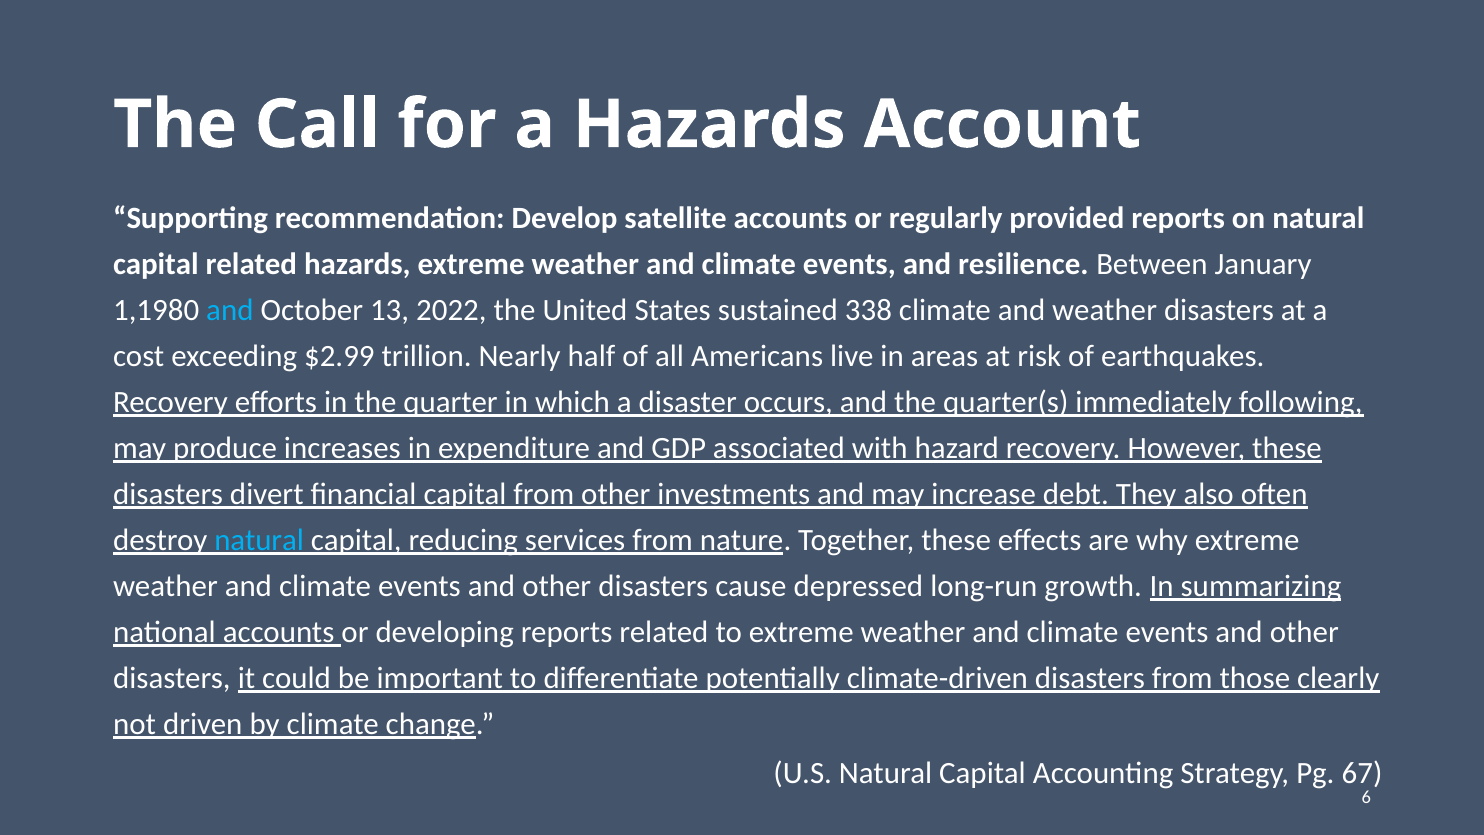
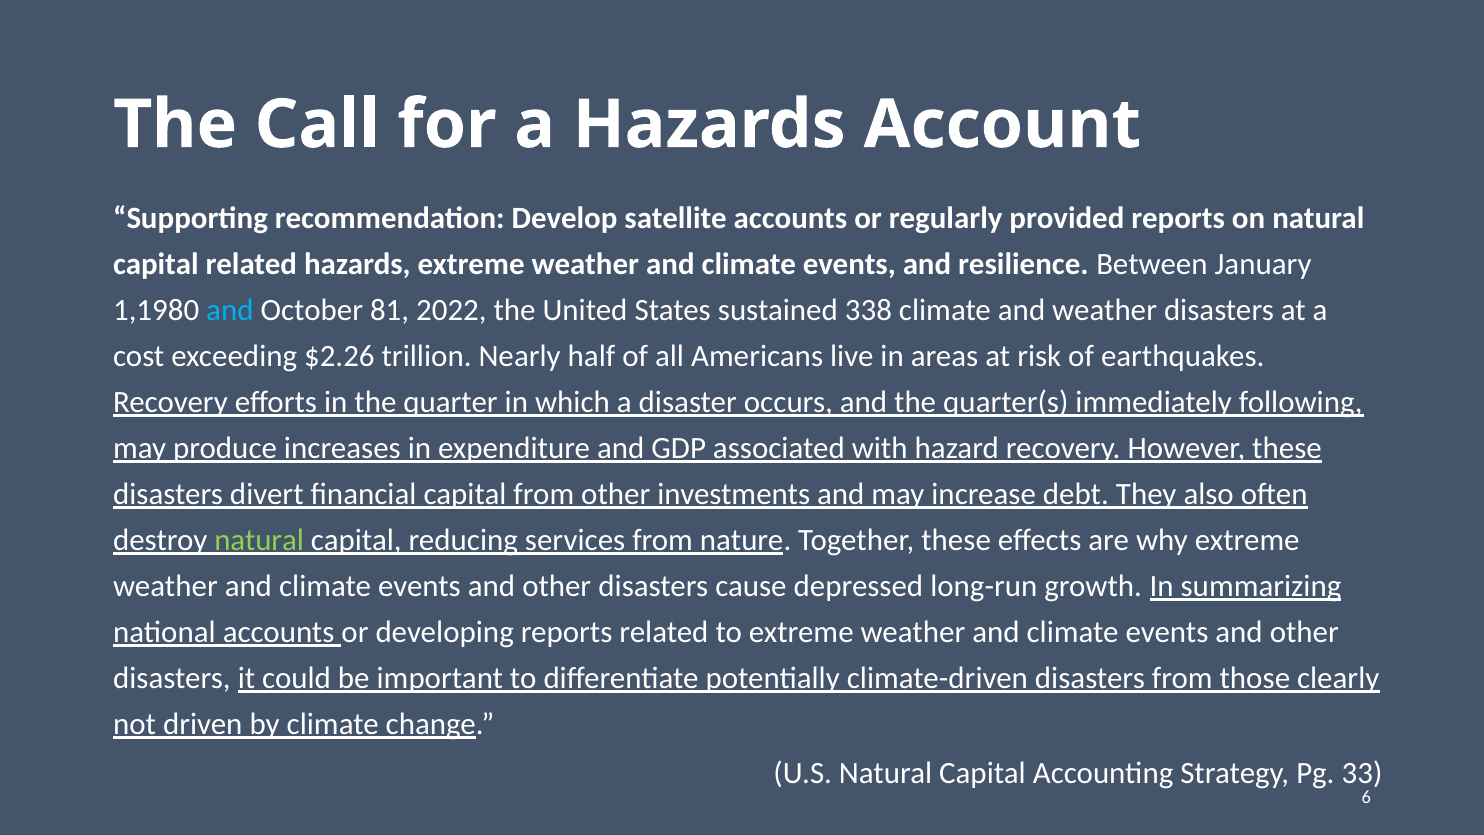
13: 13 -> 81 (390, 310)
$2.99: $2.99 -> $2.26 (339, 356)
natural colour: light blue -> light green (259, 540)
67: 67 -> 33 (1362, 773)
